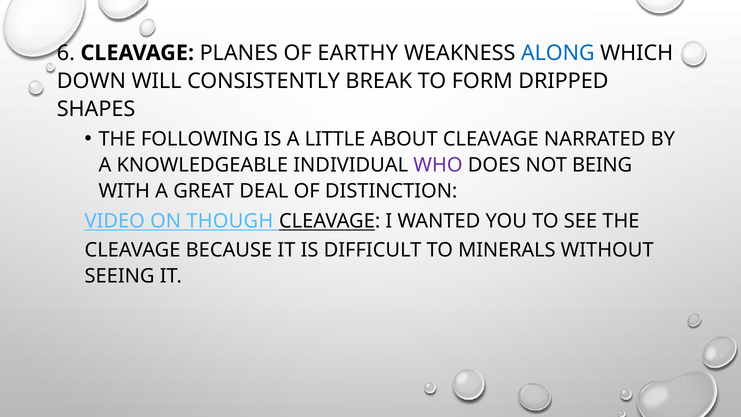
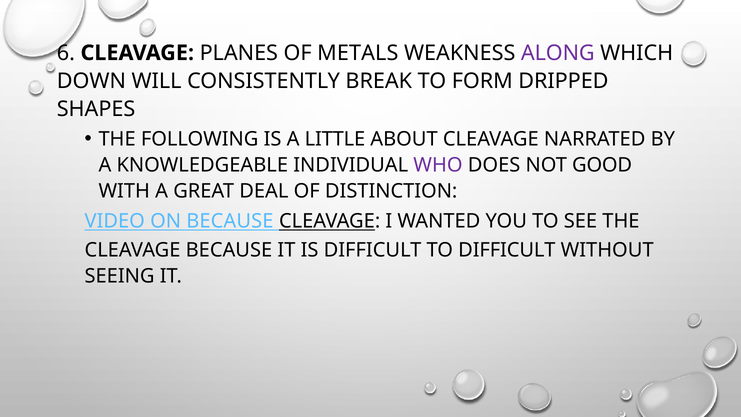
EARTHY: EARTHY -> METALS (358, 53)
ALONG colour: blue -> purple (558, 53)
BEING: BEING -> GOOD (602, 165)
ON THOUGH: THOUGH -> BECAUSE (230, 221)
TO MINERALS: MINERALS -> DIFFICULT (507, 250)
